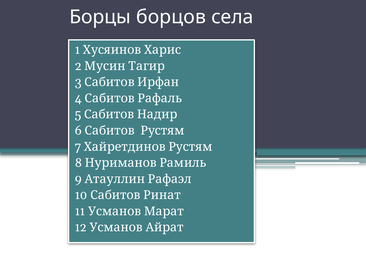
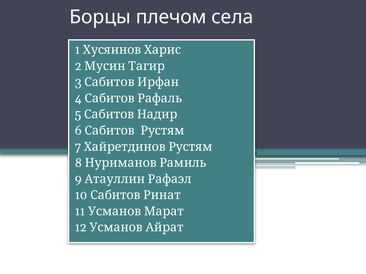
борцов: борцов -> плечом (171, 17)
